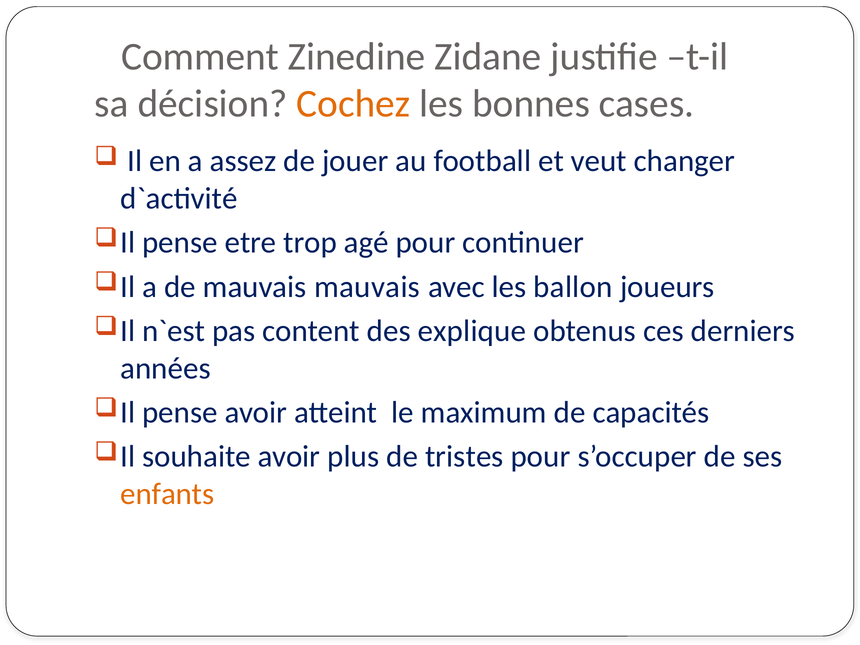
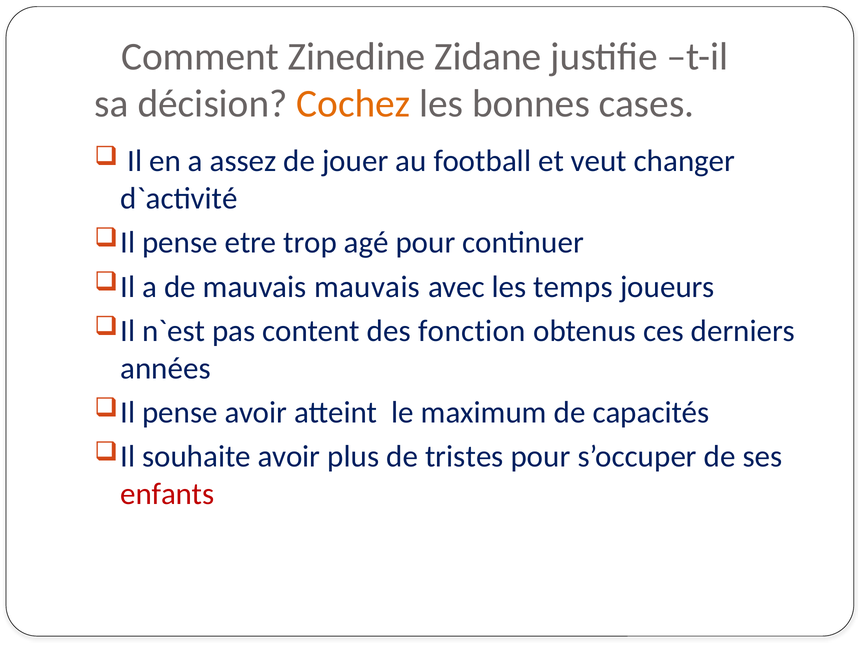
ballon: ballon -> temps (573, 287)
explique: explique -> fonction (472, 331)
enfants colour: orange -> red (167, 494)
